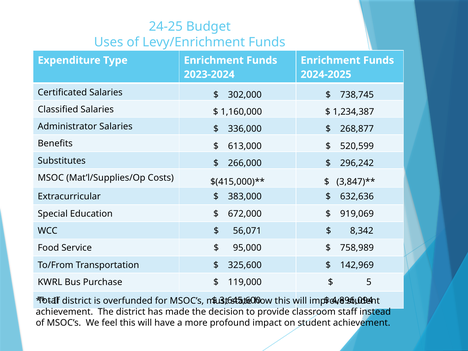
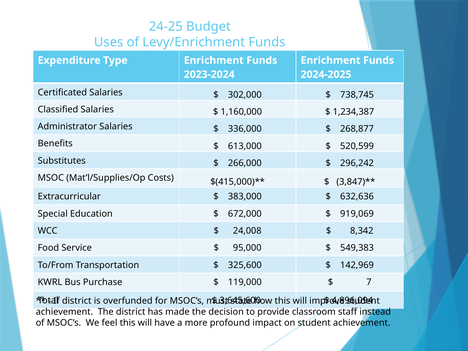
56,071: 56,071 -> 24,008 (247, 231)
758,989: 758,989 -> 549,383 (357, 248)
5: 5 -> 7 (369, 282)
